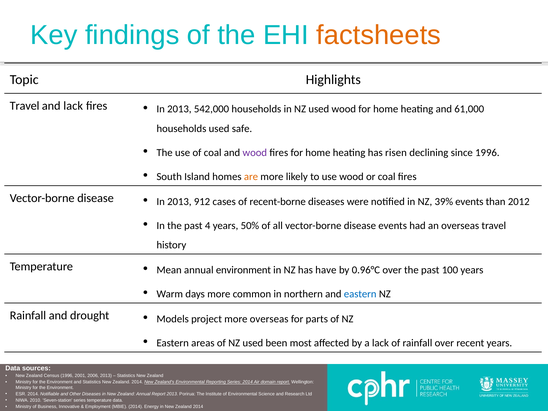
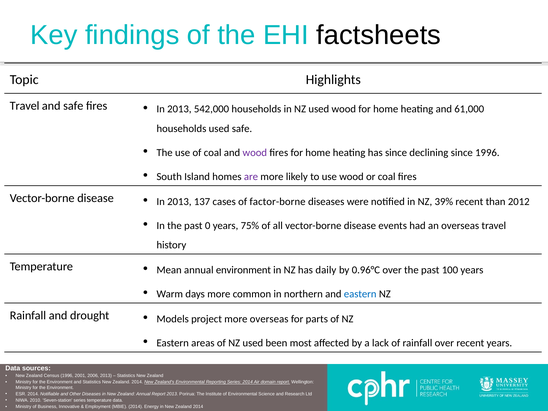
factsheets colour: orange -> black (379, 35)
and lack: lack -> safe (73, 106)
has risen: risen -> since (396, 153)
are colour: orange -> purple (251, 177)
912: 912 -> 137 (202, 202)
recent-borne: recent-borne -> factor-borne (278, 202)
39% events: events -> recent (469, 202)
4: 4 -> 0 (208, 226)
50%: 50% -> 75% (250, 226)
have: have -> daily (326, 270)
